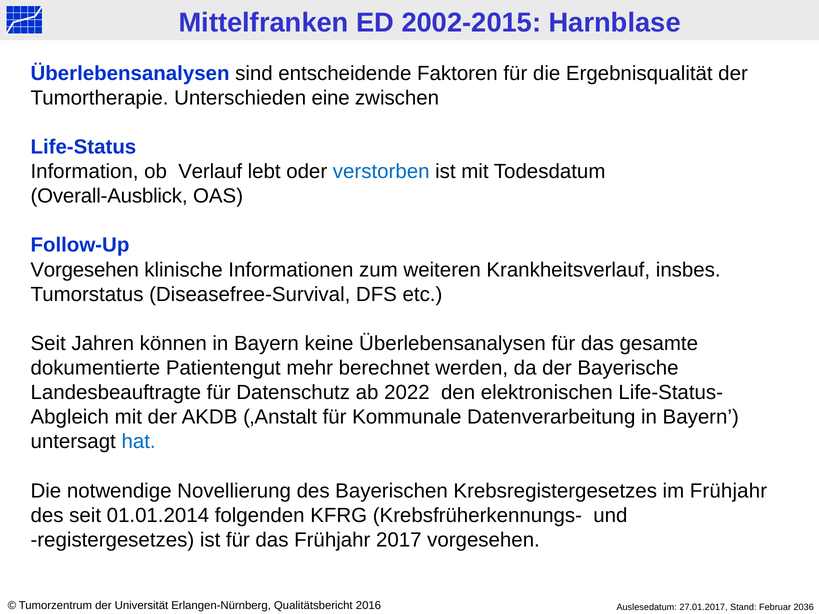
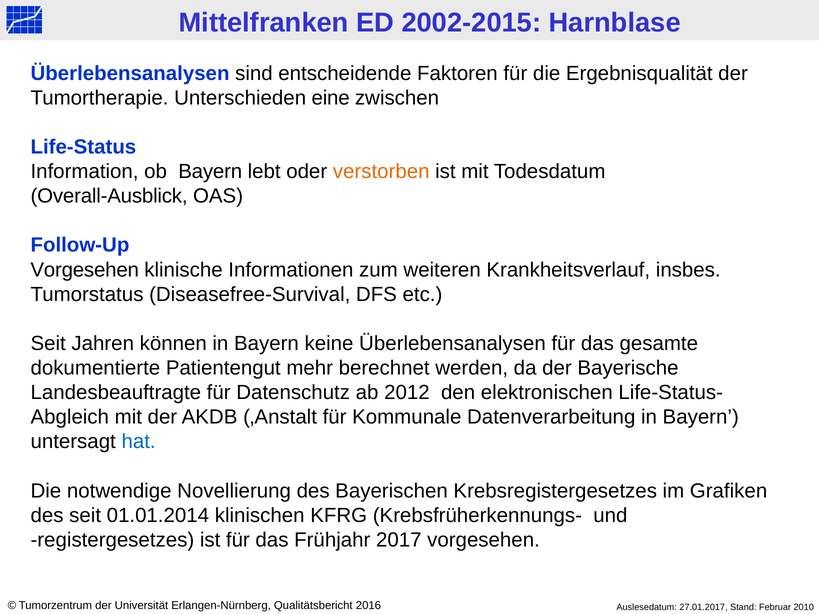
ob Verlauf: Verlauf -> Bayern (210, 172)
verstorben colour: blue -> orange (381, 172)
2022: 2022 -> 2012 (407, 393)
im Frühjahr: Frühjahr -> Grafiken (729, 491)
folgenden: folgenden -> klinischen (260, 516)
2036: 2036 -> 2010 (804, 608)
